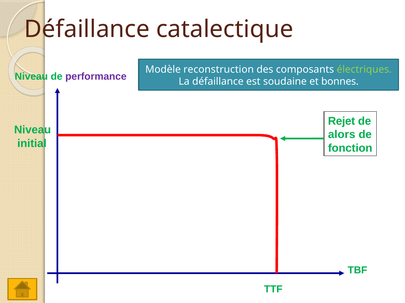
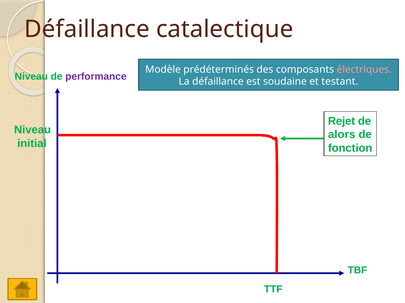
reconstruction: reconstruction -> prédéterminés (219, 70)
électriques colour: light green -> pink (364, 70)
bonnes: bonnes -> testant (340, 82)
